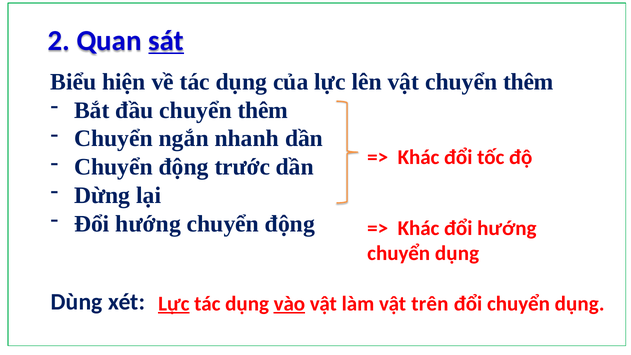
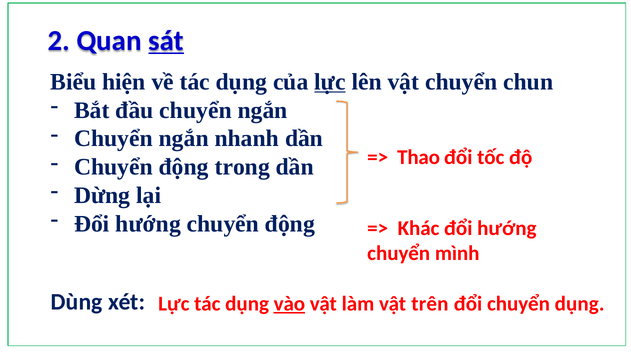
lực underline: none -> present (330, 82)
vật chuyển thêm: thêm -> chun (528, 82)
đầu chuyển thêm: thêm -> ngắn (263, 110)
Khác: Khác -> Thao (419, 157)
trước: trước -> trong (242, 167)
dụng: dụng -> mình (457, 253)
Lực underline: present -> none (174, 304)
